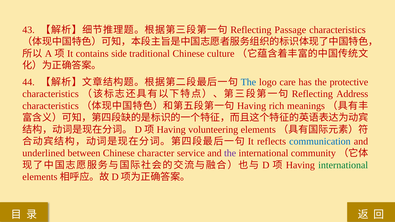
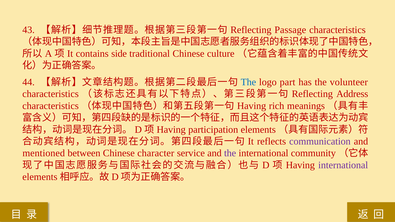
care: care -> part (288, 82)
protective: protective -> volunteer (349, 82)
volunteering: volunteering -> participation (213, 130)
communication colour: blue -> purple (320, 141)
underlined: underlined -> mentioned (44, 153)
international colour: green -> purple (343, 165)
